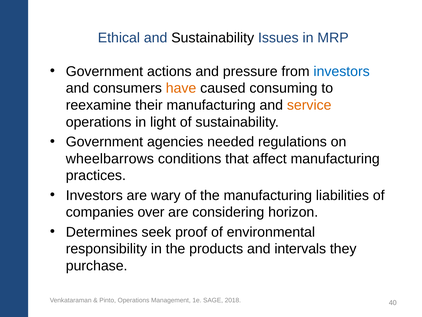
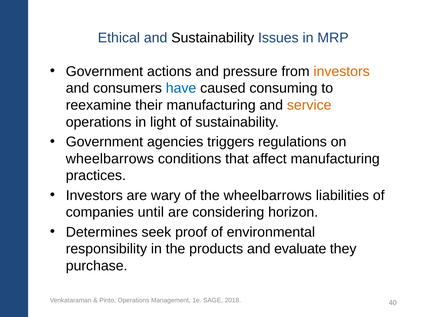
investors colour: blue -> orange (342, 71)
have colour: orange -> blue (181, 88)
needed: needed -> triggers (231, 142)
the manufacturing: manufacturing -> wheelbarrows (268, 195)
over: over -> until (151, 212)
intervals: intervals -> evaluate (300, 249)
